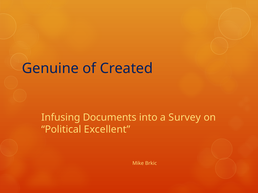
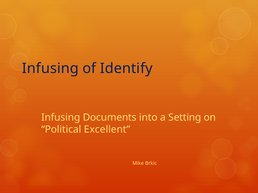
Genuine: Genuine -> Infusing (50, 69)
Created: Created -> Identify (126, 69)
Survey: Survey -> Setting (185, 118)
